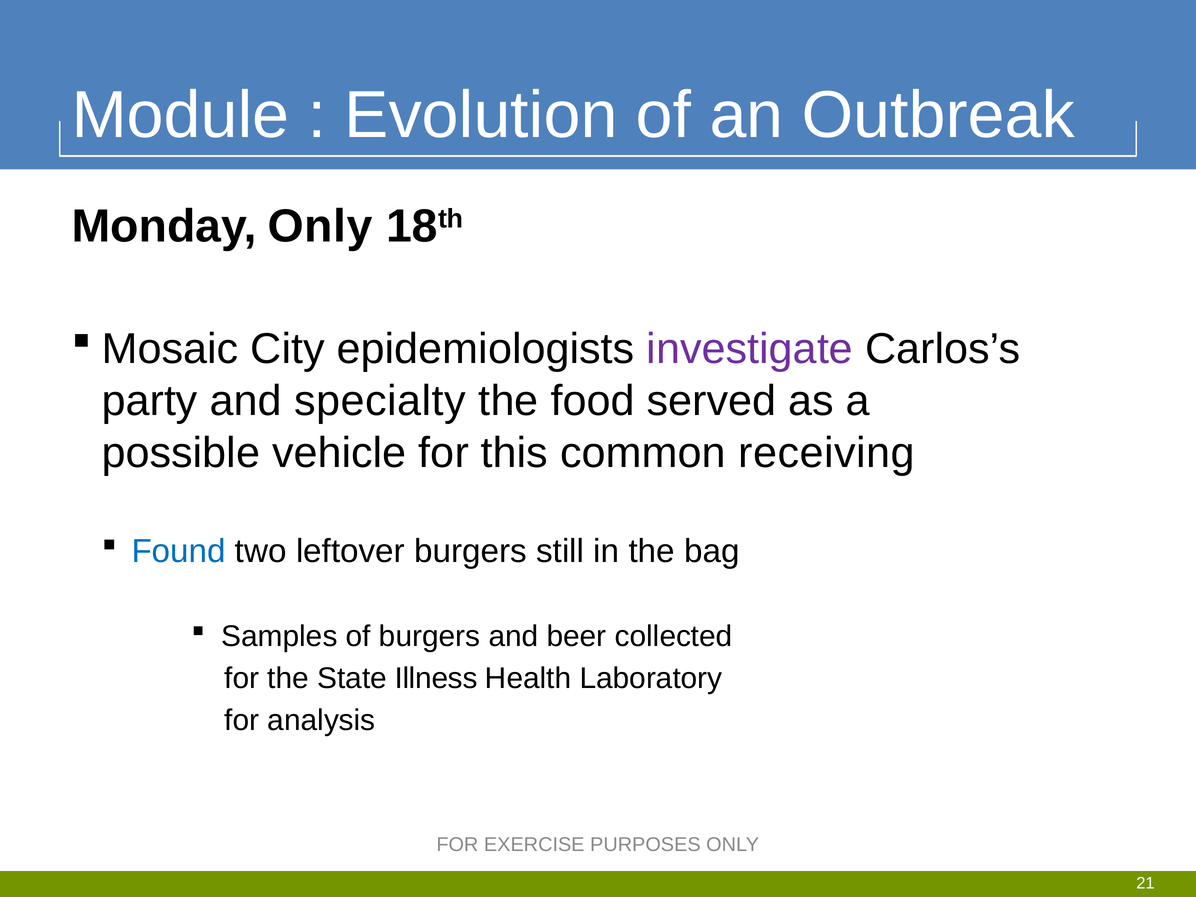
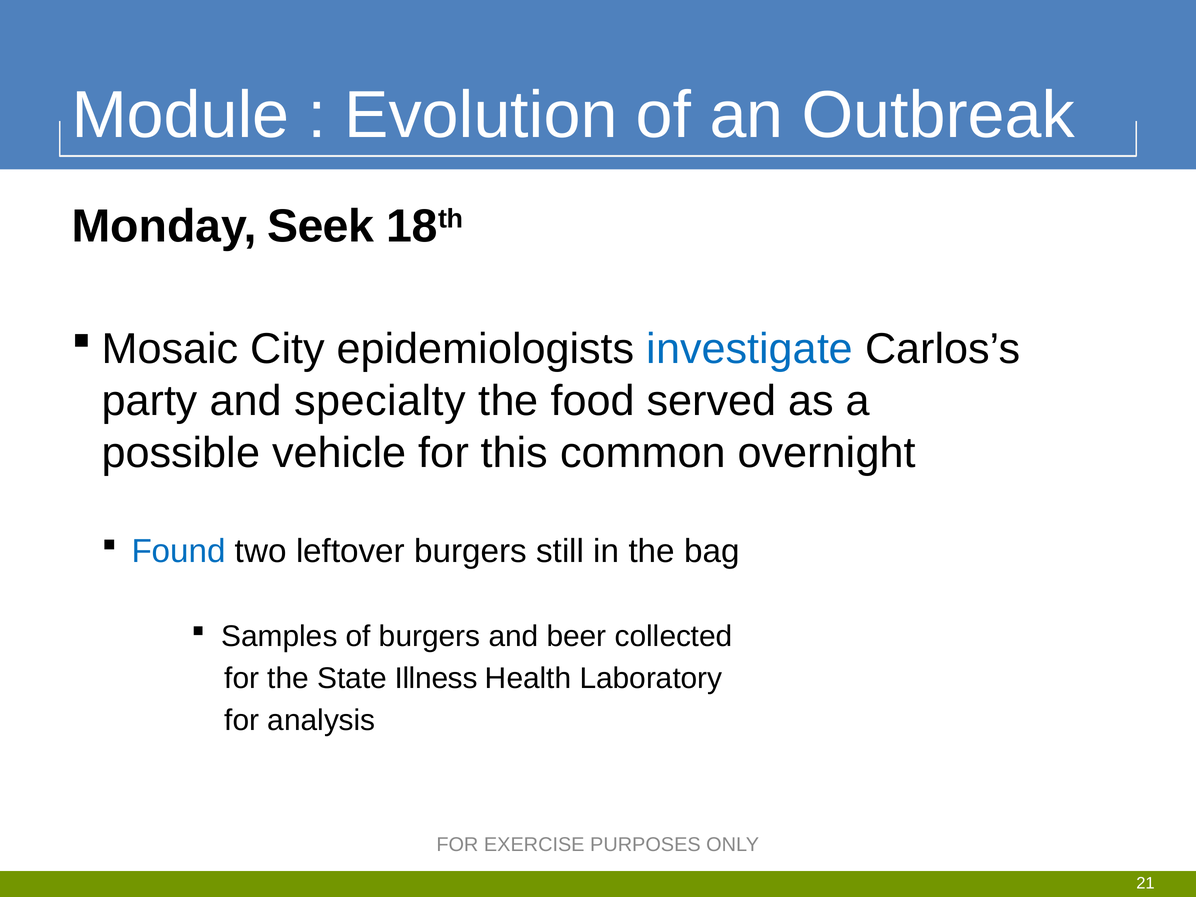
Monday Only: Only -> Seek (321, 227)
investigate colour: purple -> blue (750, 349)
receiving: receiving -> overnight (827, 453)
